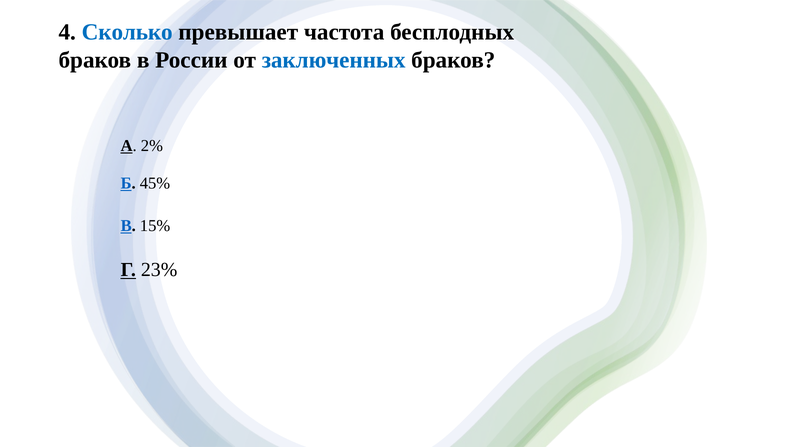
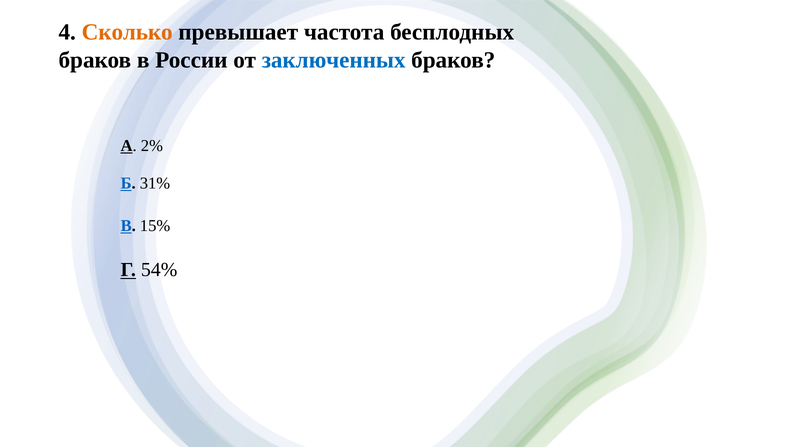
Сколько colour: blue -> orange (127, 32)
45%: 45% -> 31% (155, 183)
23%: 23% -> 54% (159, 270)
